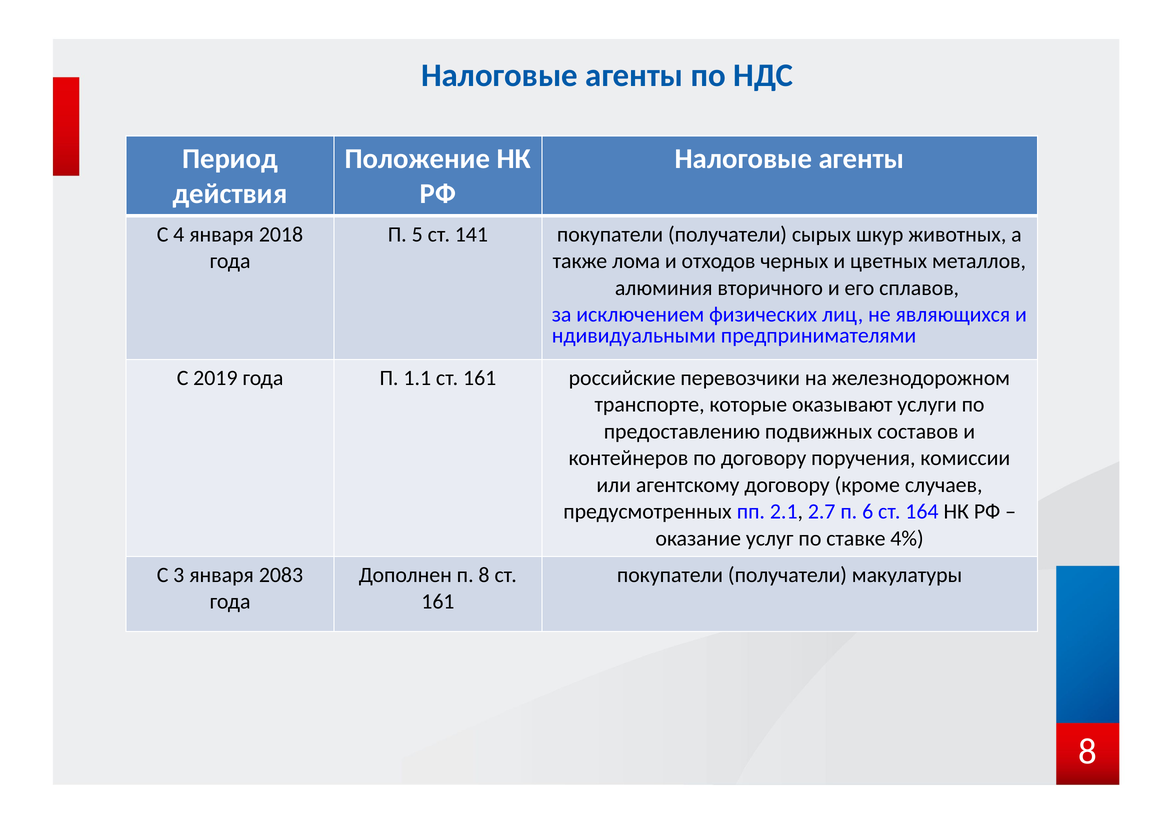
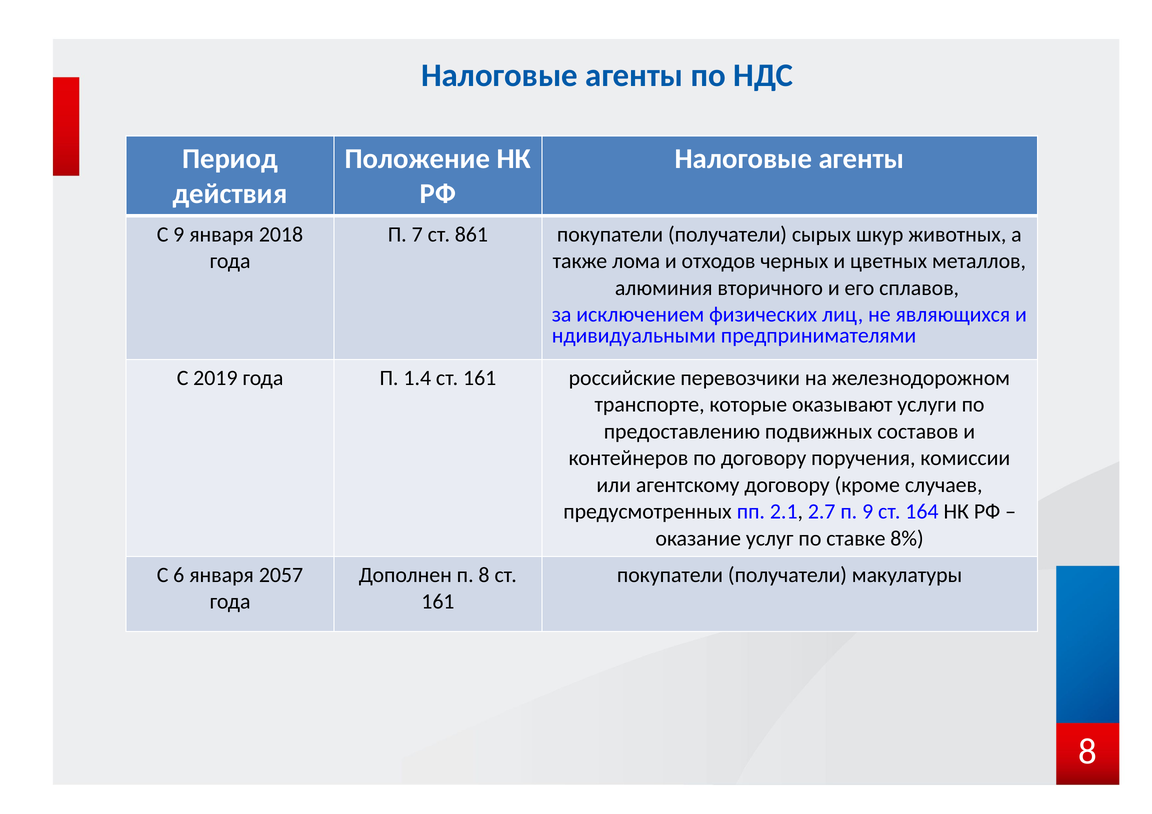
С 4: 4 -> 9 (179, 235)
5: 5 -> 7 (417, 235)
141: 141 -> 861 (471, 235)
1.1: 1.1 -> 1.4 (417, 378)
п 6: 6 -> 9 (868, 512)
4%: 4% -> 8% (907, 539)
3: 3 -> 6 (179, 575)
2083: 2083 -> 2057 (281, 575)
